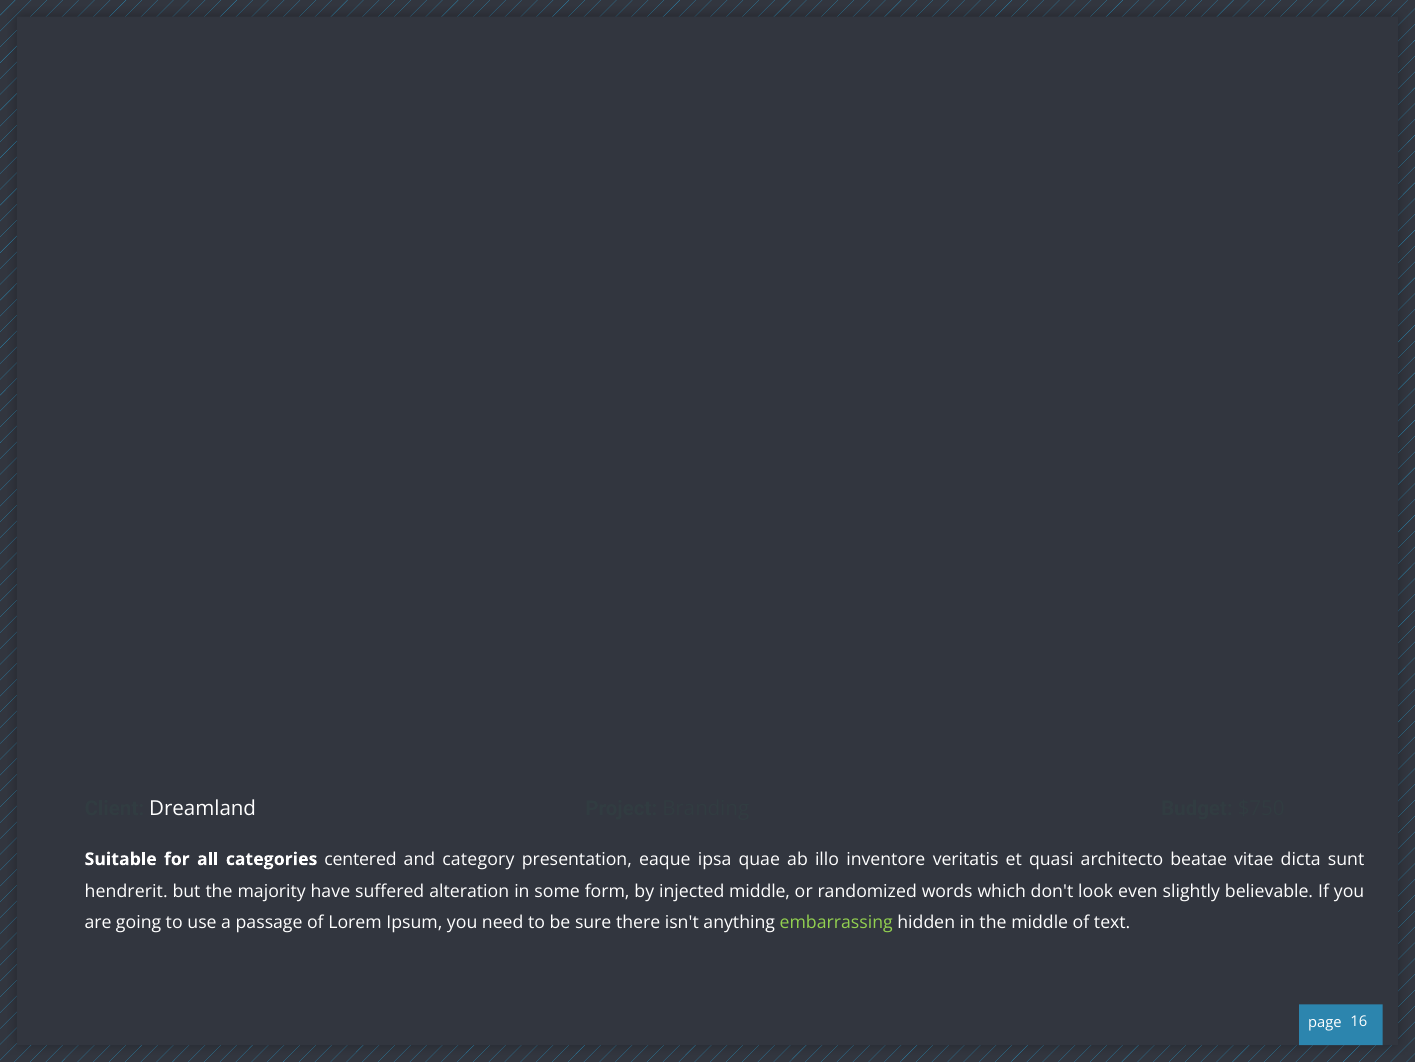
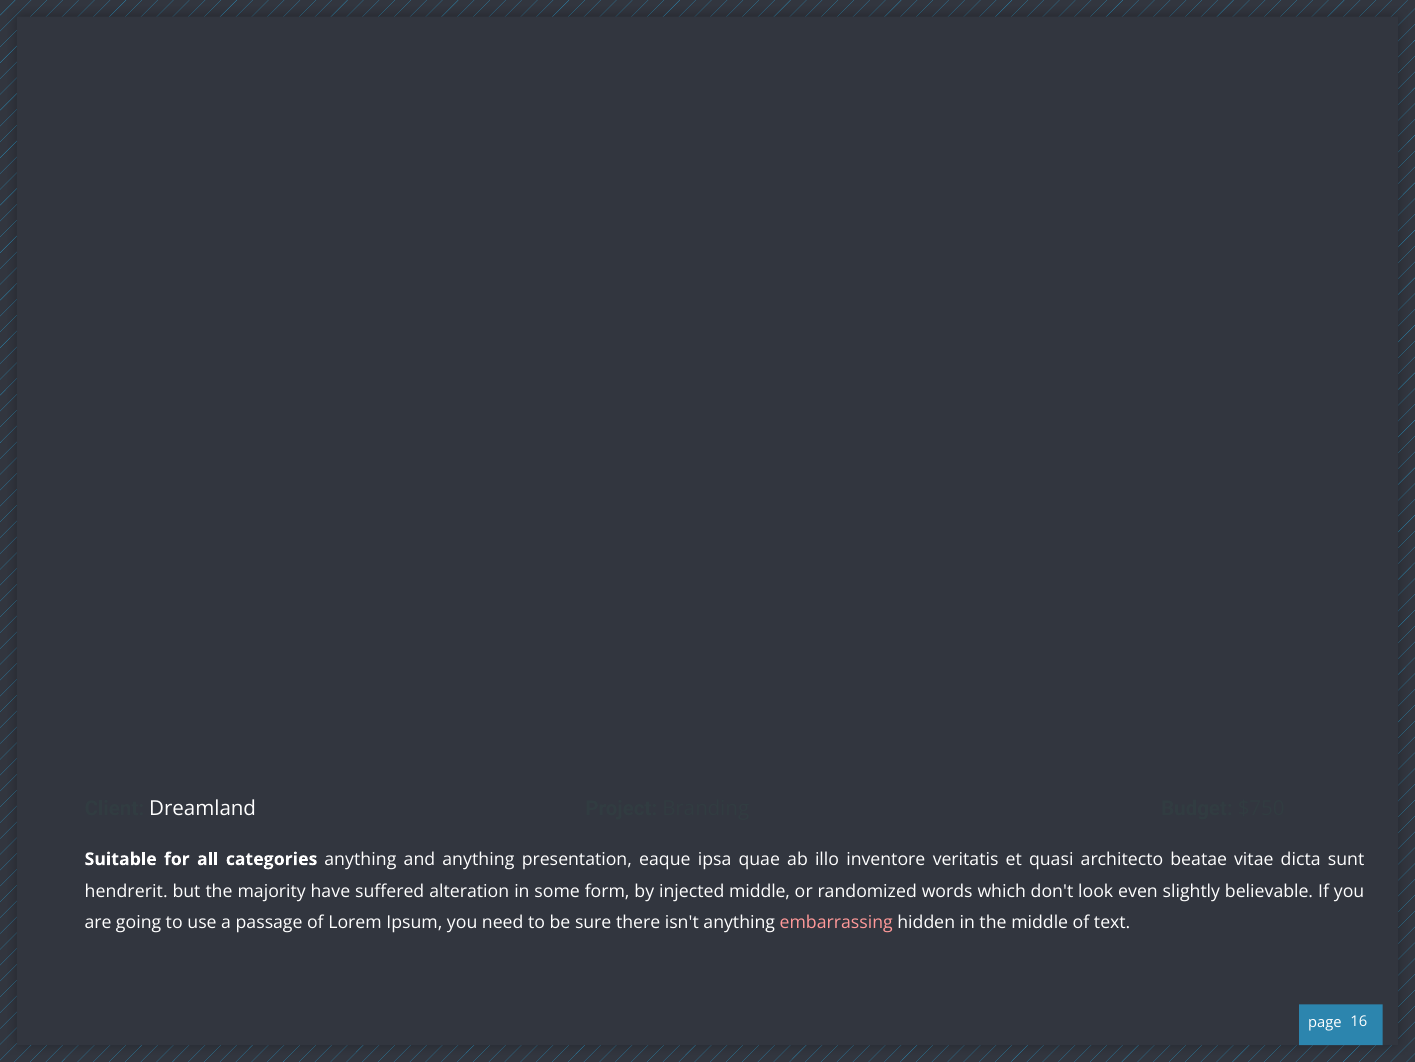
categories centered: centered -> anything (360, 859)
and category: category -> anything (478, 859)
embarrassing colour: light green -> pink (836, 922)
